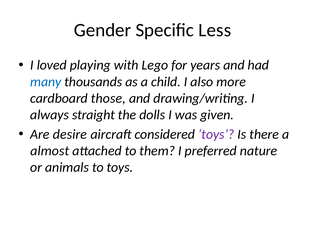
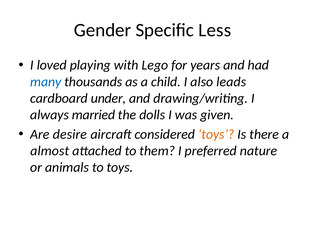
more: more -> leads (231, 82)
those: those -> under (108, 98)
straight: straight -> married (94, 115)
toys colour: purple -> orange (216, 134)
